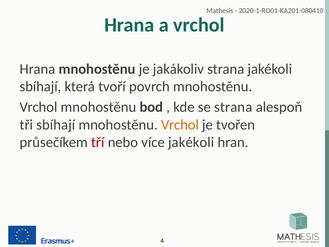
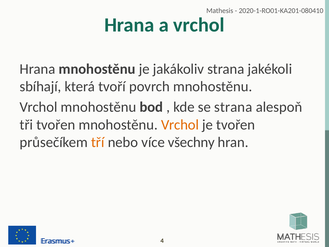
tři sbíhají: sbíhají -> tvořen (56, 125)
tří colour: red -> orange (98, 142)
více jakékoli: jakékoli -> všechny (191, 142)
